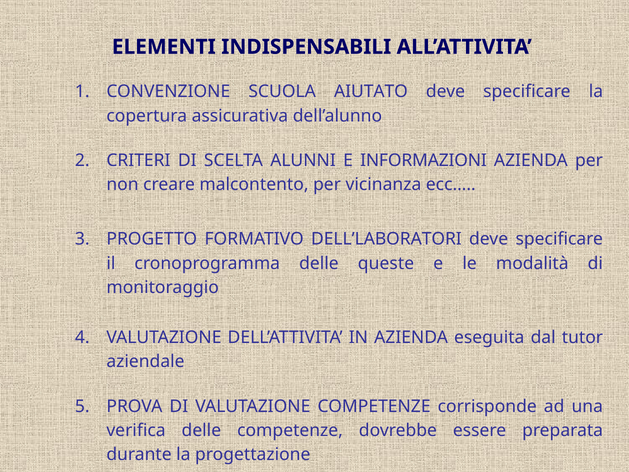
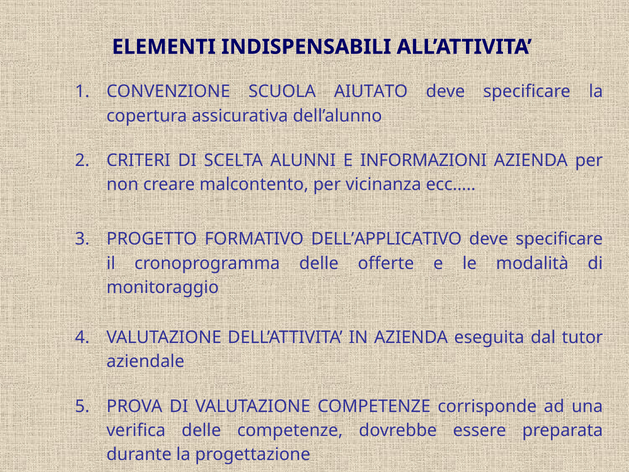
DELL’LABORATORI: DELL’LABORATORI -> DELL’APPLICATIVO (386, 239)
queste: queste -> offerte (386, 263)
